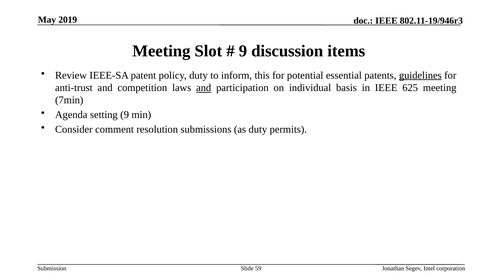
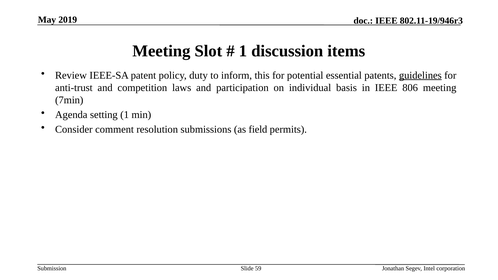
9: 9 -> 1 (243, 51)
and underline: present -> none (204, 88)
625: 625 -> 806 (410, 88)
setting 9: 9 -> 1 (125, 115)
as duty: duty -> field (258, 129)
